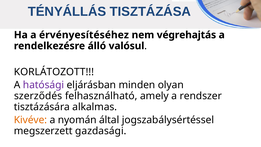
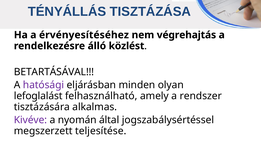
valósul: valósul -> közlést (127, 46)
KORLÁTOZOTT: KORLÁTOZOTT -> BETARTÁSÁVAL (54, 72)
szerződés: szerződés -> lefoglalást (38, 96)
Kivéve colour: orange -> purple (30, 120)
gazdasági: gazdasági -> teljesítése (101, 131)
